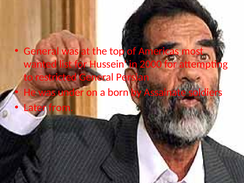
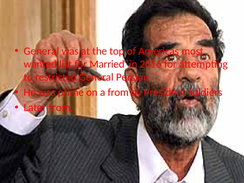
Hussein: Hussein -> Married (108, 64)
2000: 2000 -> 2016 (151, 64)
under: under -> prime (71, 92)
a born: born -> from (118, 92)
Assainate: Assainate -> President (165, 92)
